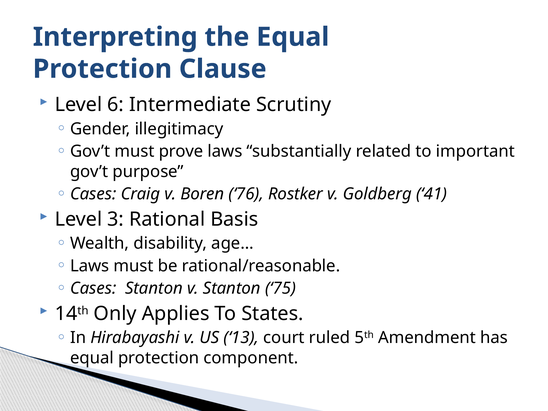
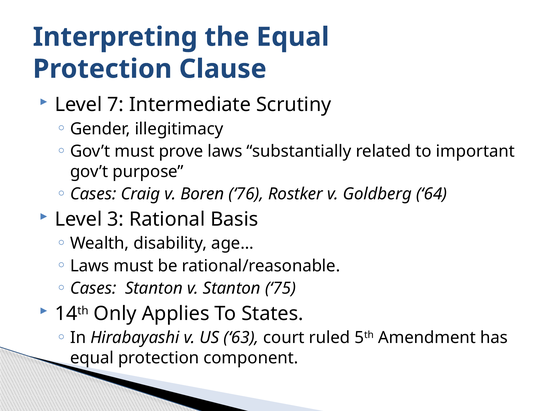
6: 6 -> 7 (116, 105)
41: 41 -> 64 (432, 194)
13: 13 -> 63 (241, 338)
